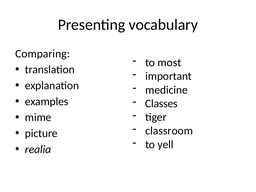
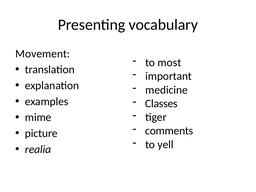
Comparing: Comparing -> Movement (43, 54)
classroom: classroom -> comments (169, 131)
